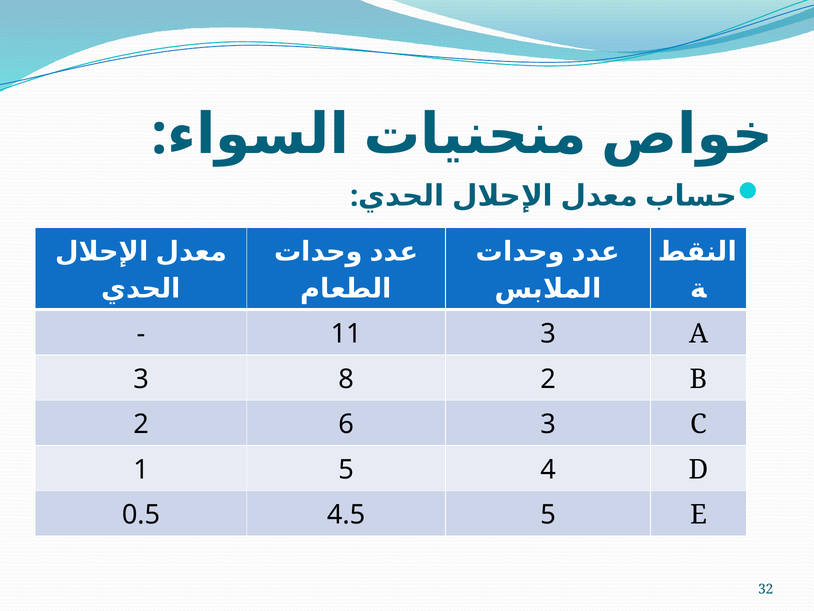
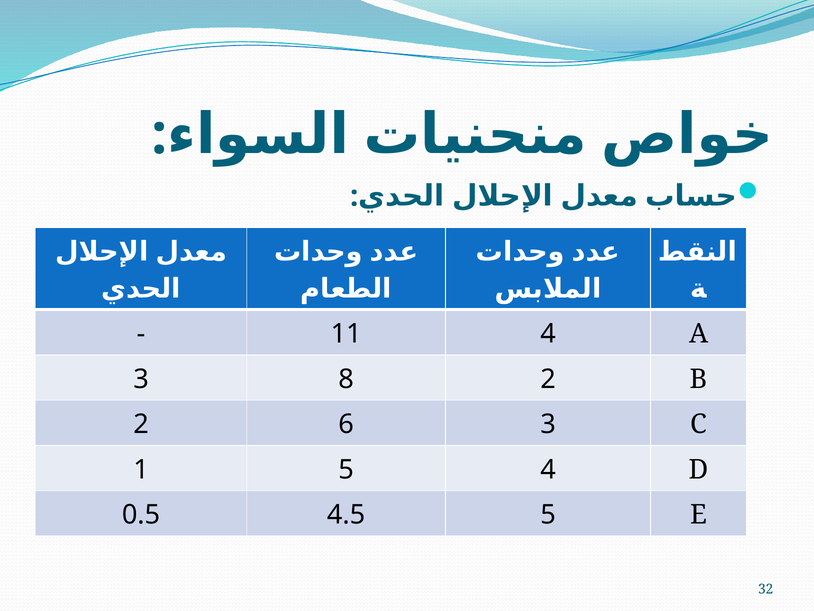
11 3: 3 -> 4 (548, 334)
